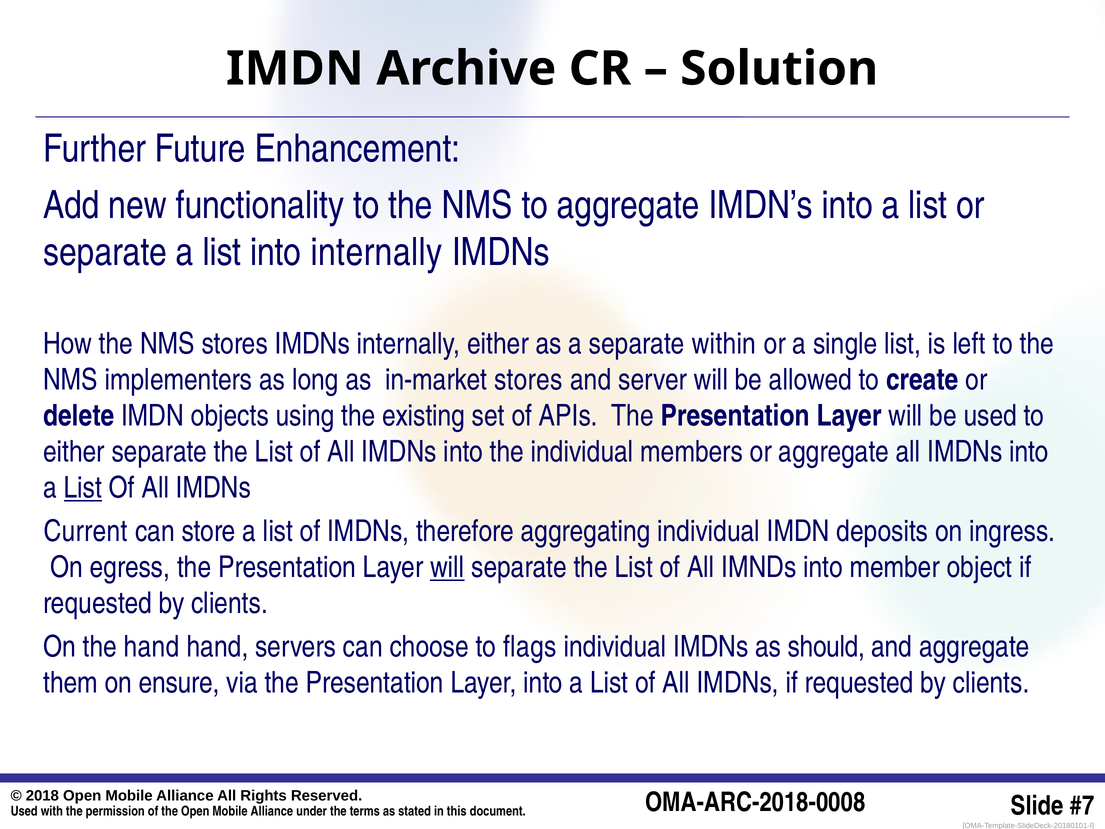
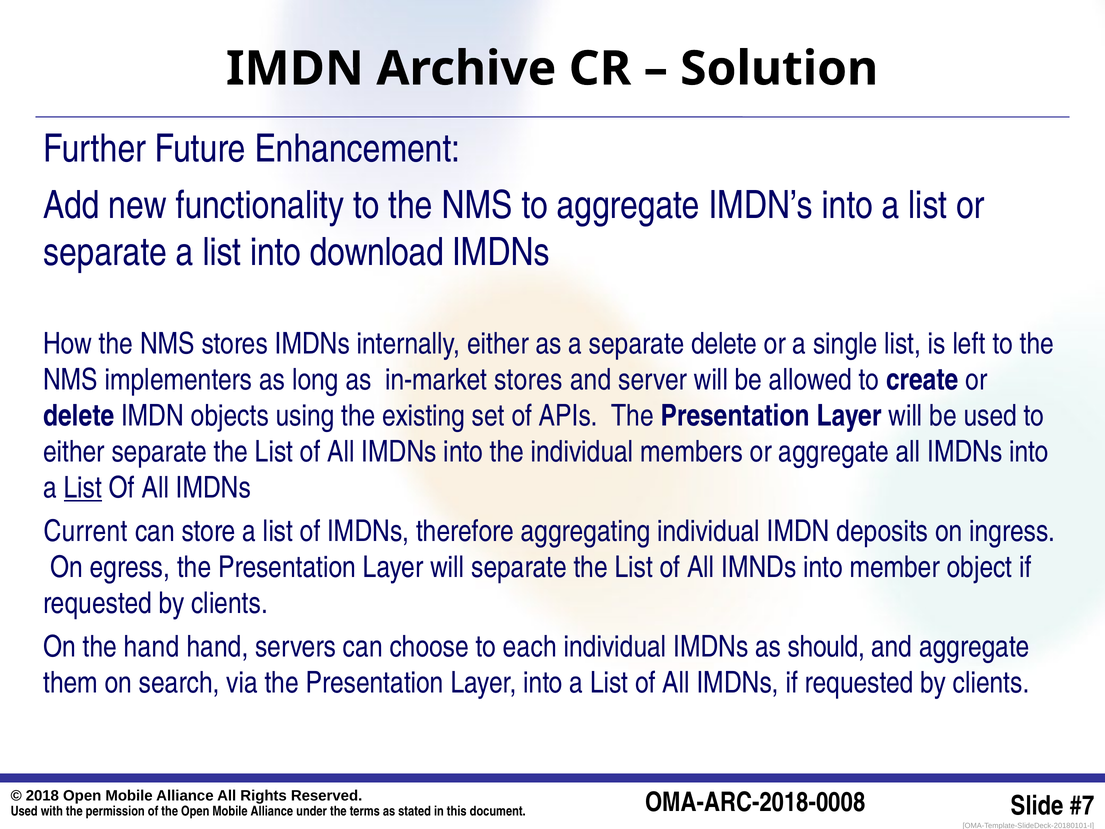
into internally: internally -> download (377, 252)
separate within: within -> delete (724, 344)
will underline: present -> none (447, 567)
flags: flags -> each (530, 647)
ensure: ensure -> search (179, 683)
